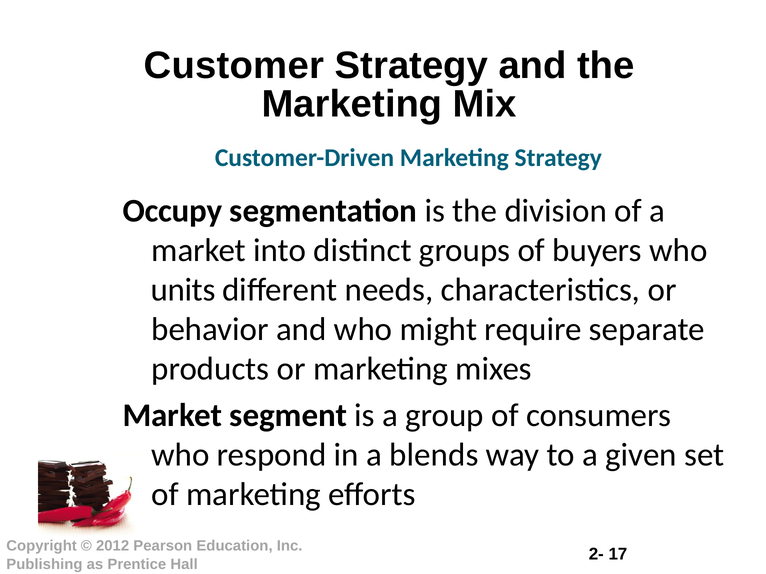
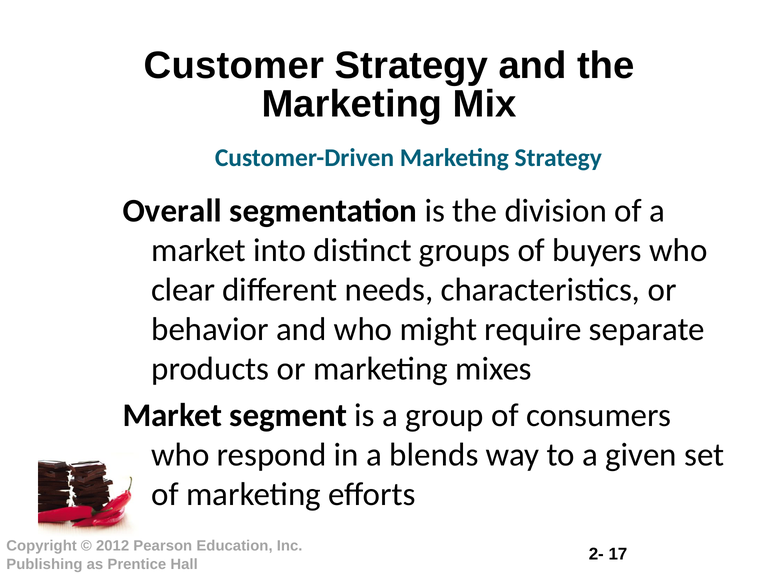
Occupy: Occupy -> Overall (172, 211)
units: units -> clear (183, 290)
